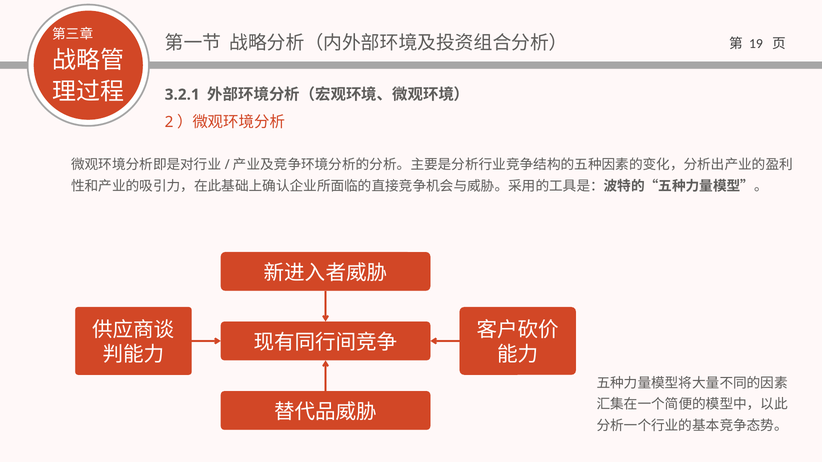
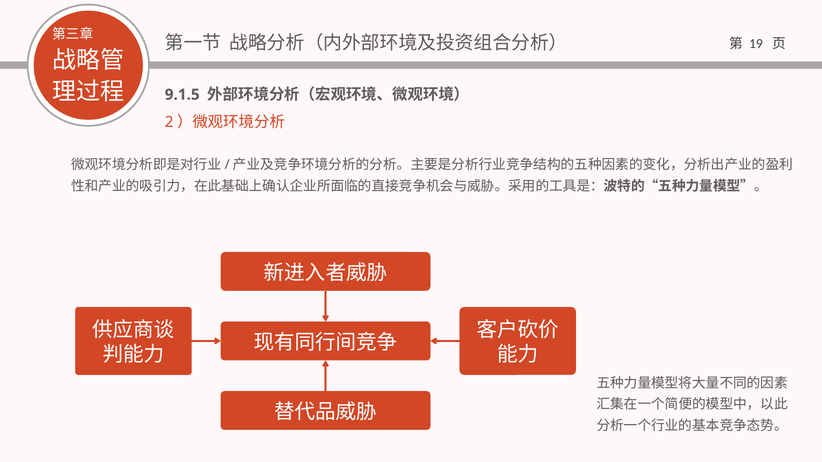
3.2.1: 3.2.1 -> 9.1.5 (182, 95)
